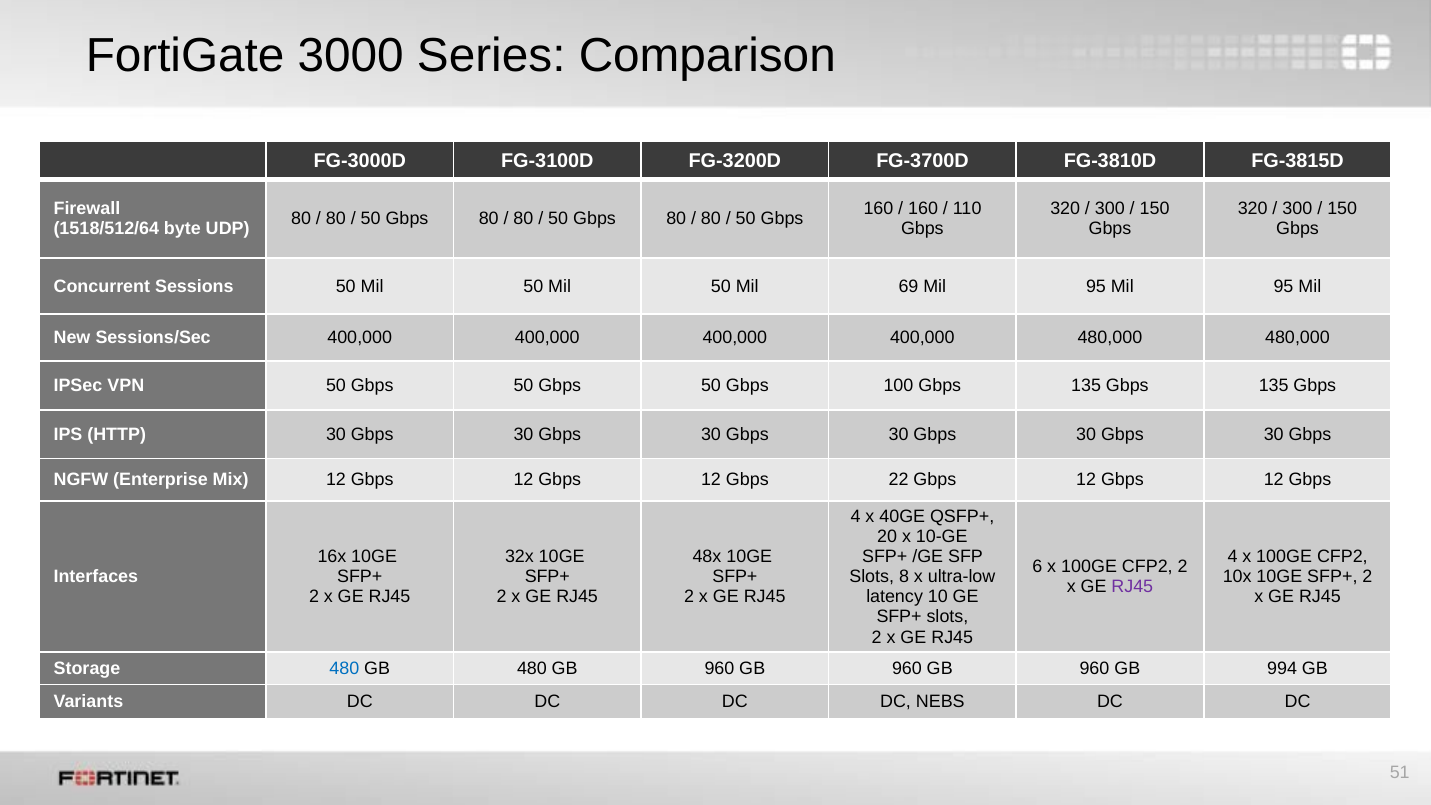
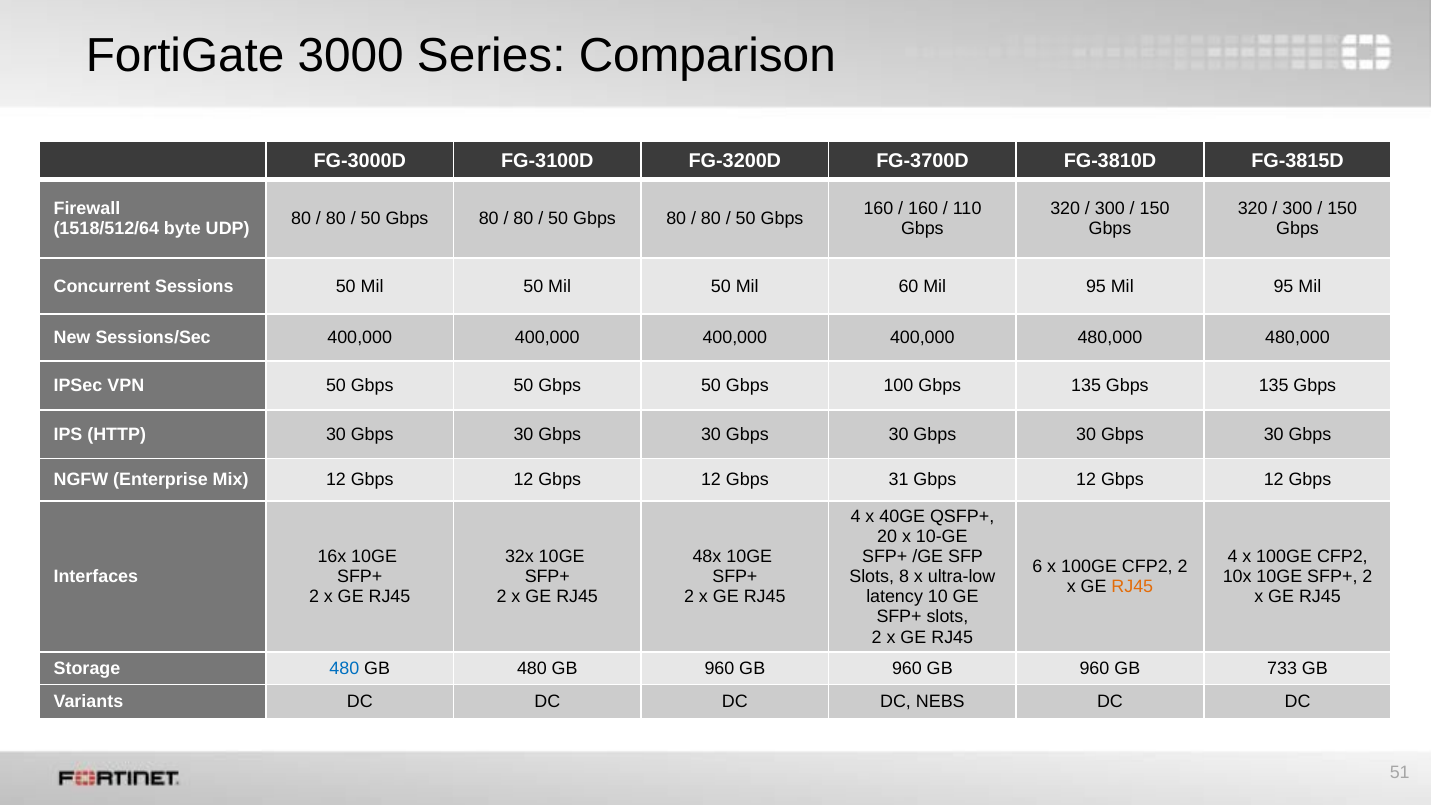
69: 69 -> 60 (908, 286)
22: 22 -> 31 (899, 480)
RJ45 colour: purple -> orange (1132, 587)
994: 994 -> 733 (1282, 669)
